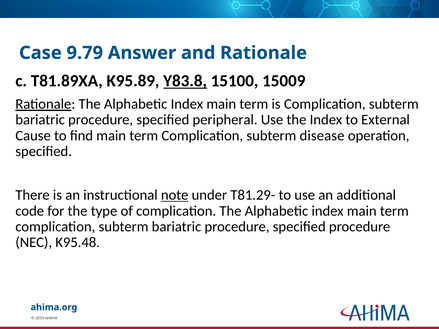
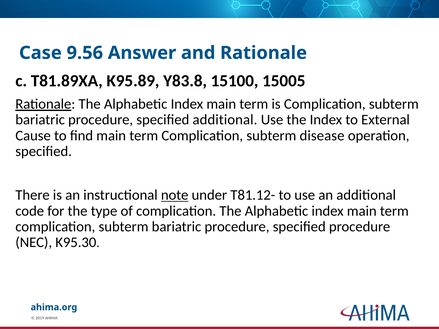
9.79: 9.79 -> 9.56 (85, 53)
Y83.8 underline: present -> none (185, 81)
15009: 15009 -> 15005 (284, 81)
specified peripheral: peripheral -> additional (225, 120)
T81.29-: T81.29- -> T81.12- (253, 195)
K95.48: K95.48 -> K95.30 (76, 243)
